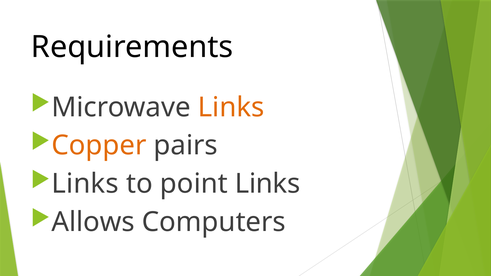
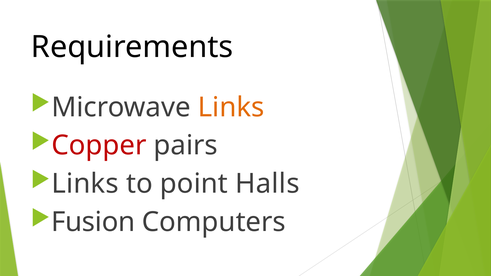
Copper colour: orange -> red (99, 146)
point Links: Links -> Halls (267, 184)
Allows: Allows -> Fusion (93, 222)
